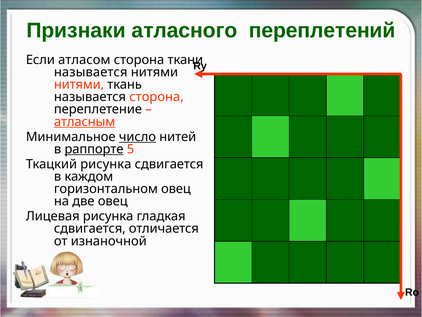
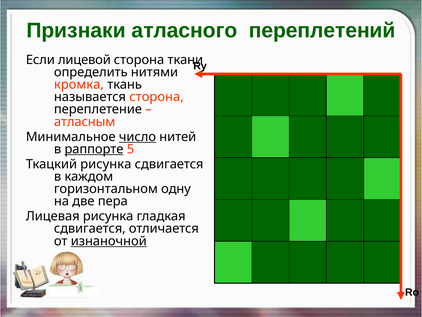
атласом: атласом -> лицевой (84, 60)
называется: называется -> определить (91, 72)
нитями: нитями -> кромка (79, 84)
атласным underline: present -> none (85, 122)
горизонтальном овец: овец -> одну (176, 189)
две овец: овец -> пера (113, 201)
изнаночной underline: none -> present (109, 241)
